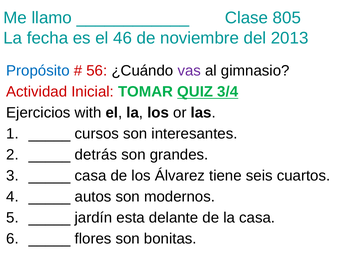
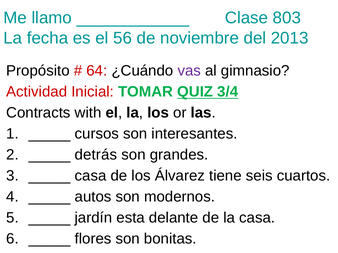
805: 805 -> 803 (287, 18)
46: 46 -> 56 (123, 38)
Propósito colour: blue -> black (38, 71)
56: 56 -> 64 (97, 71)
Ejercicios: Ejercicios -> Contracts (38, 113)
